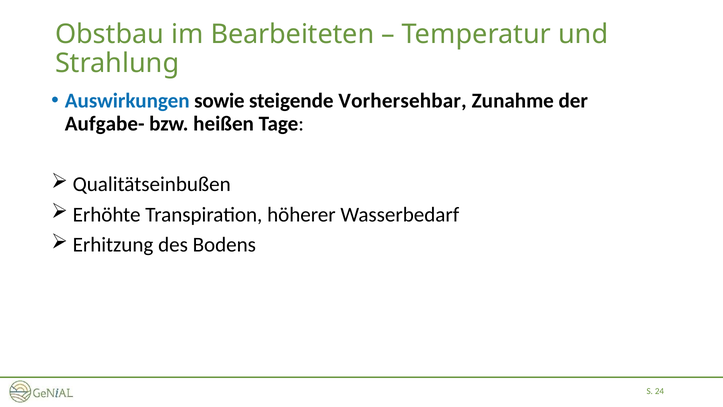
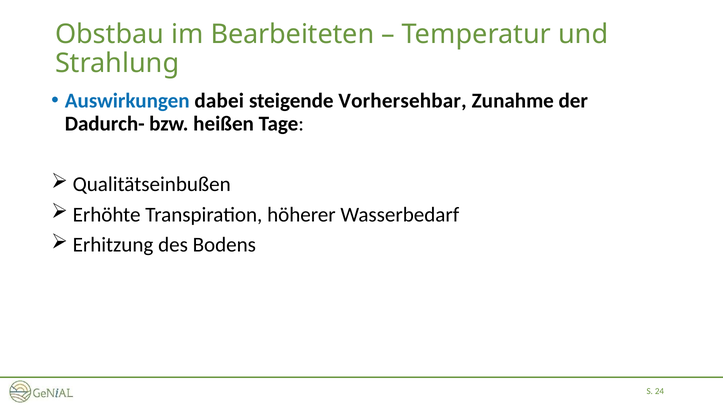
sowie: sowie -> dabei (219, 101)
Aufgabe-: Aufgabe- -> Dadurch- (105, 123)
